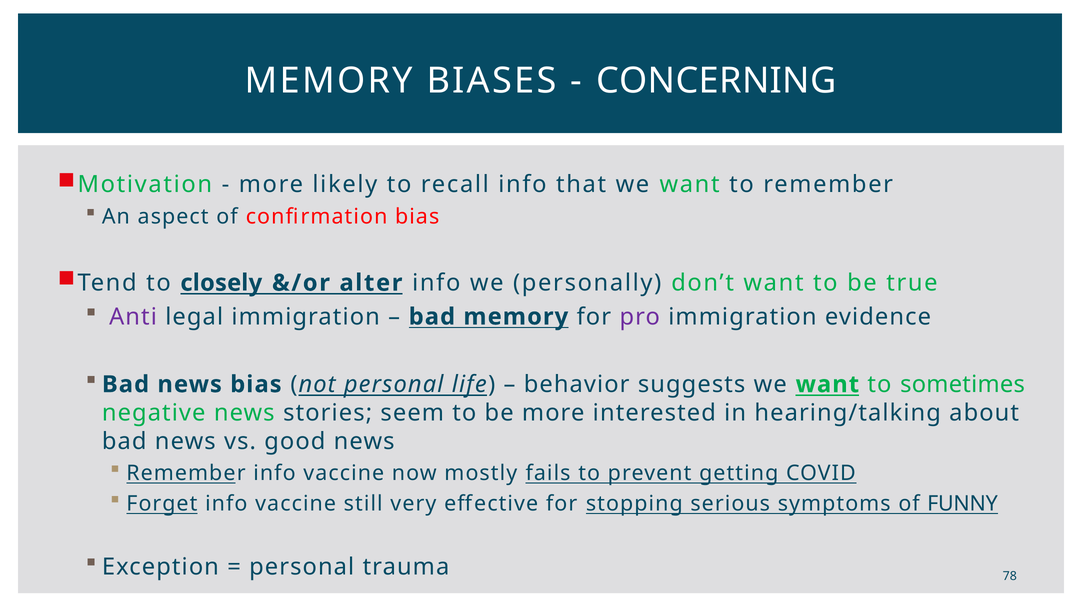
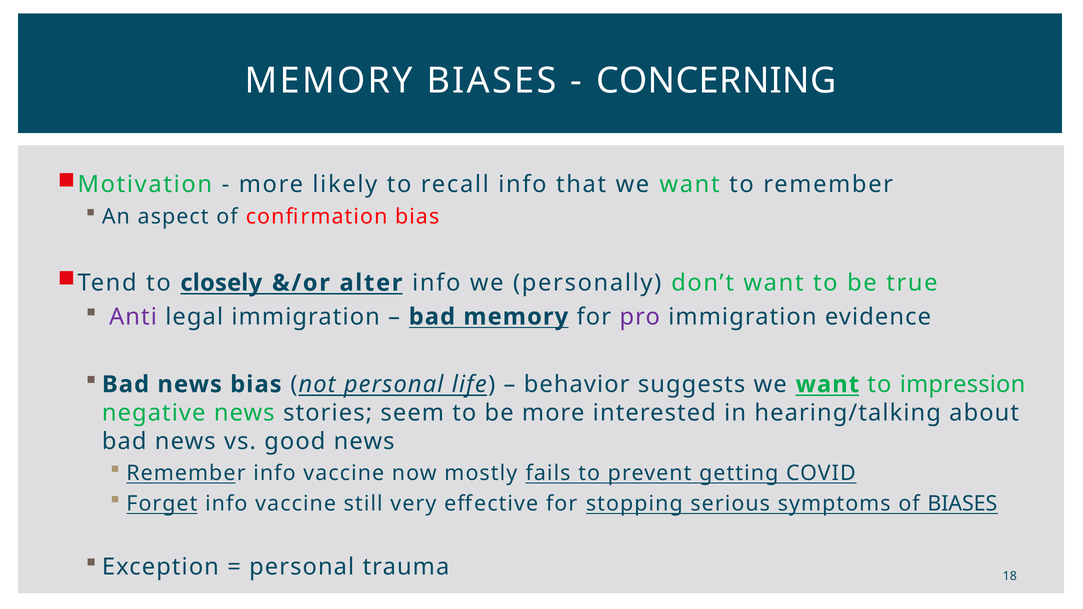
sometimes: sometimes -> impression (963, 384)
of FUNNY: FUNNY -> BIASES (962, 504)
78: 78 -> 18 (1010, 577)
